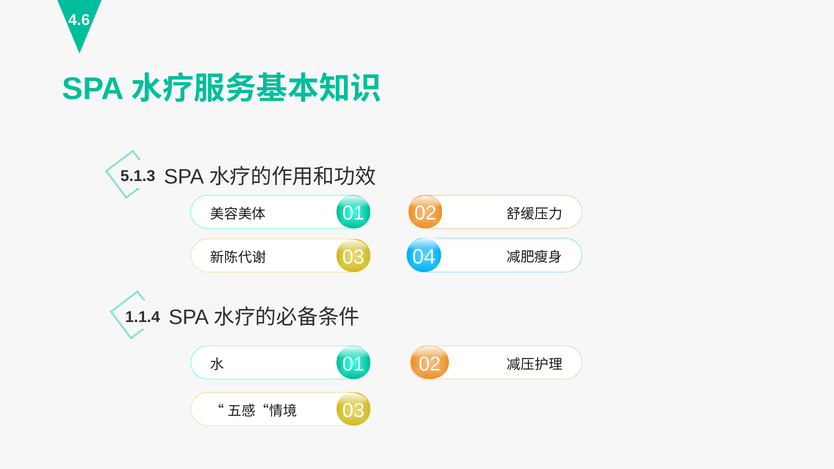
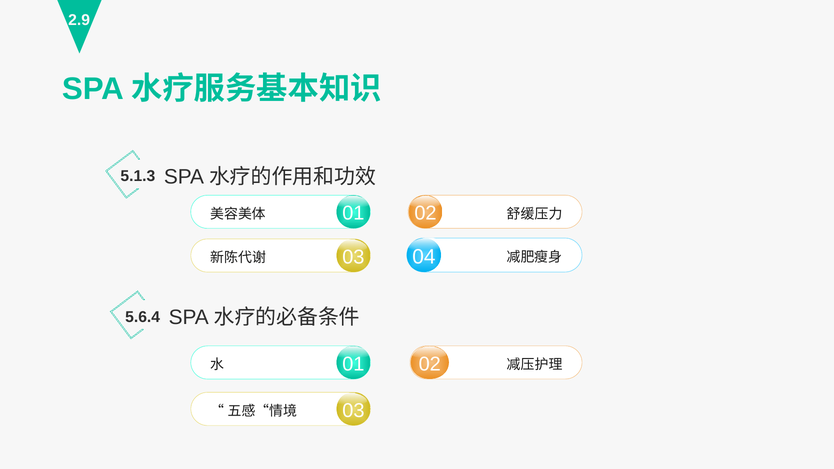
4.6: 4.6 -> 2.9 (79, 20)
1.1.4: 1.1.4 -> 5.6.4 (143, 317)
